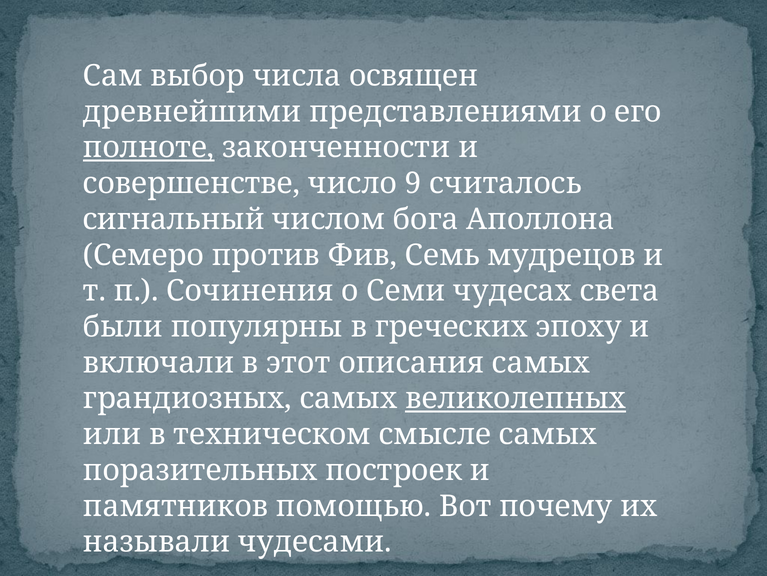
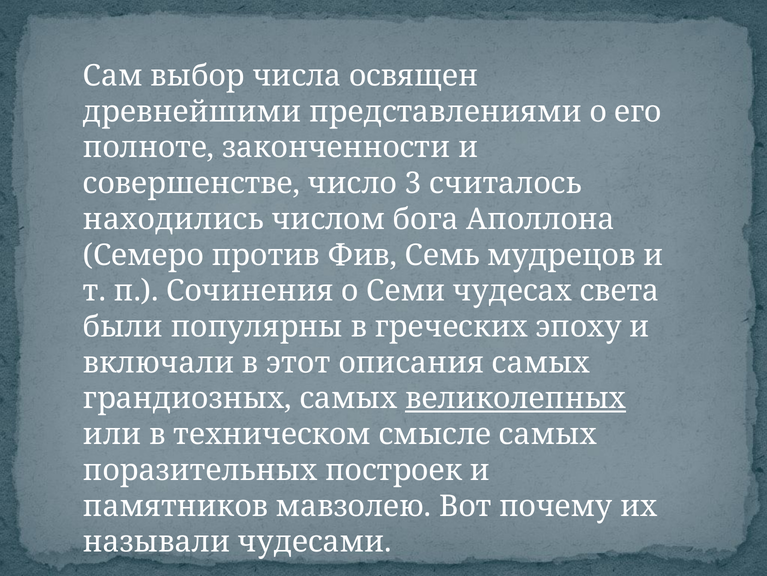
полноте underline: present -> none (149, 147)
9: 9 -> 3 (413, 183)
сигнальный: сигнальный -> находились (173, 219)
помощью: помощью -> мавзолею (354, 506)
